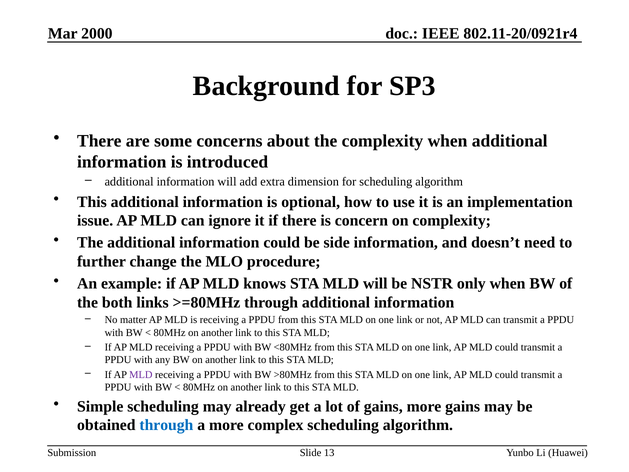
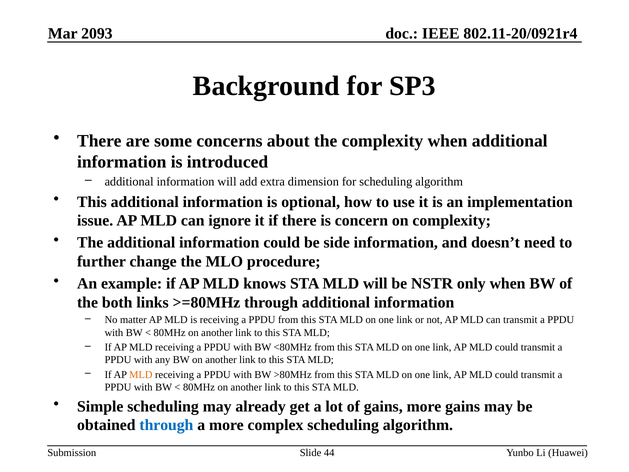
2000: 2000 -> 2093 (97, 34)
MLD colour: purple -> orange (141, 374)
13: 13 -> 44 (329, 452)
